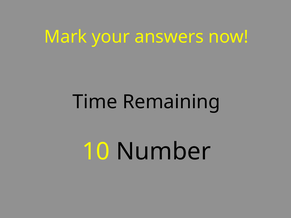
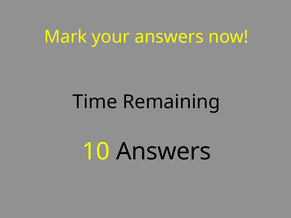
10 Number: Number -> Answers (164, 152)
